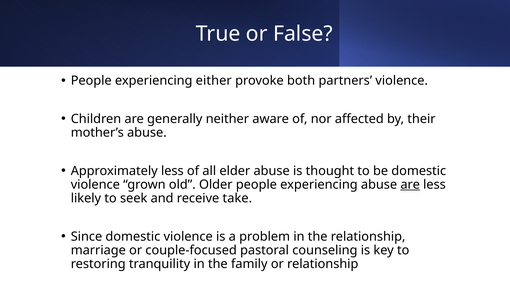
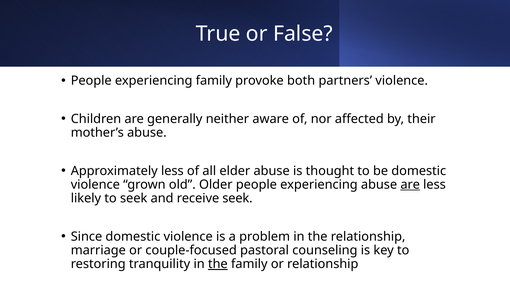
experiencing either: either -> family (214, 81)
receive take: take -> seek (237, 198)
the underline: none -> present (218, 264)
